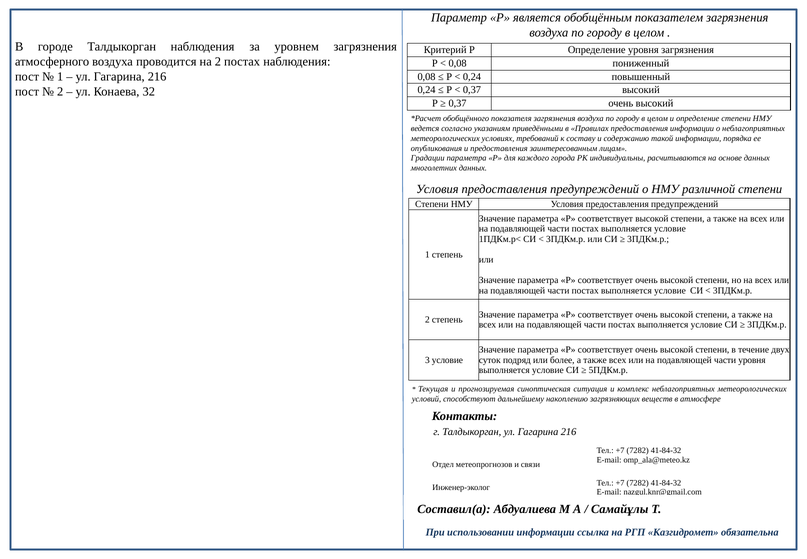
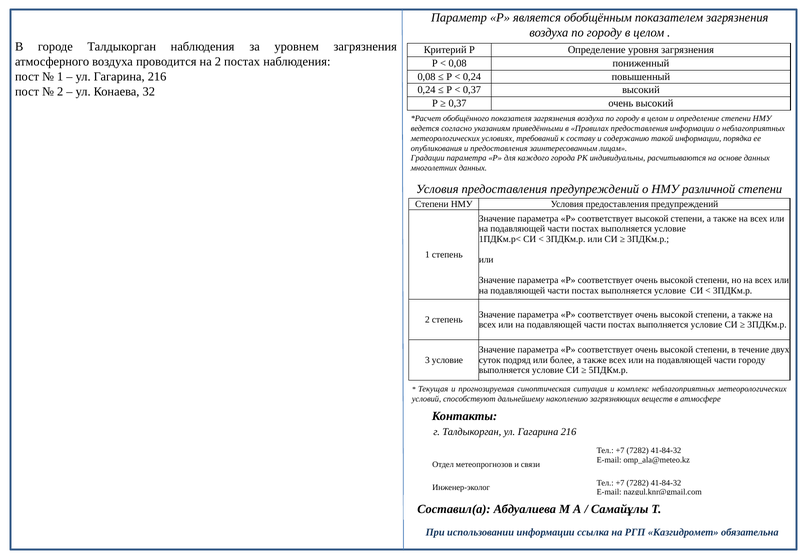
части уровня: уровня -> городу (752, 360)
